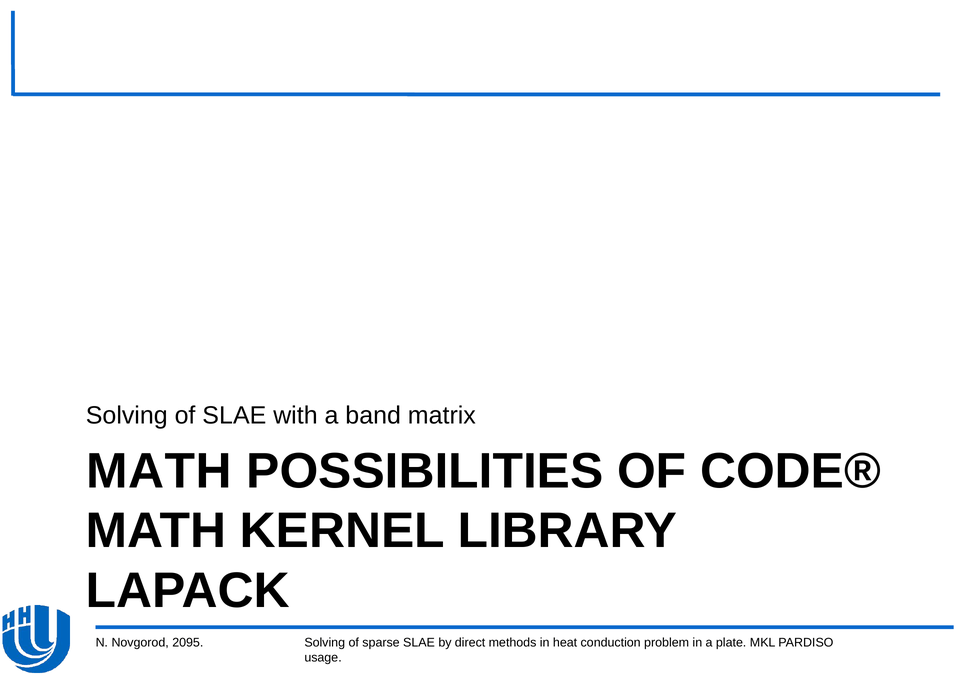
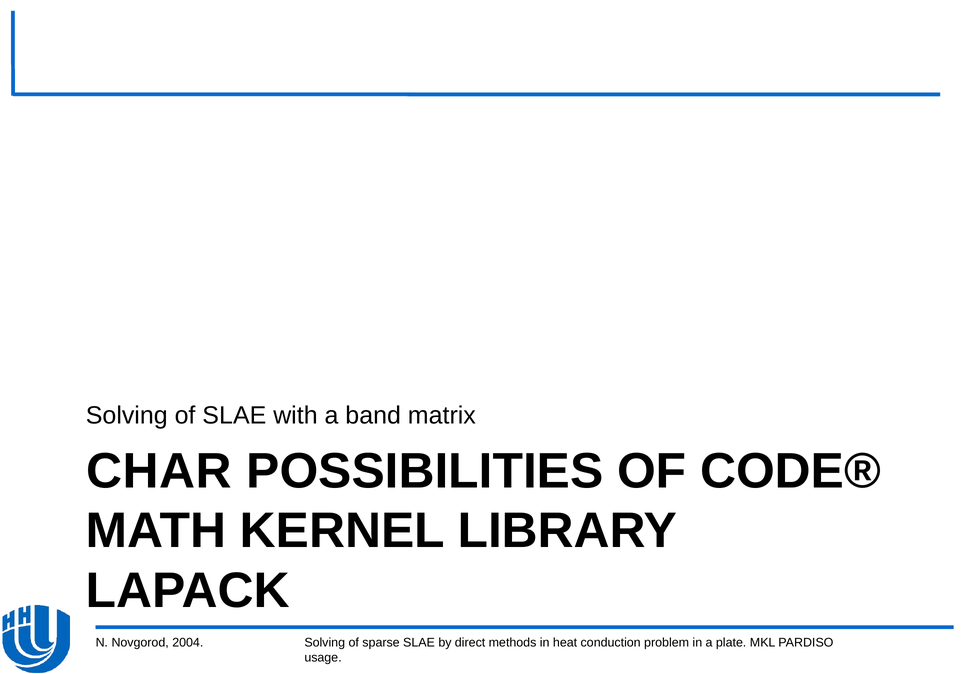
MATH: MATH -> CHAR (159, 471)
2095: 2095 -> 2004 (188, 642)
